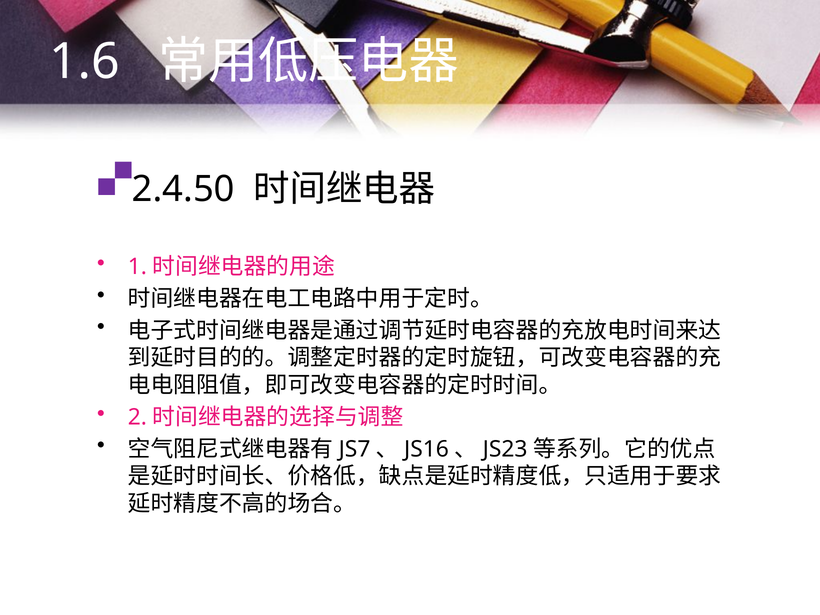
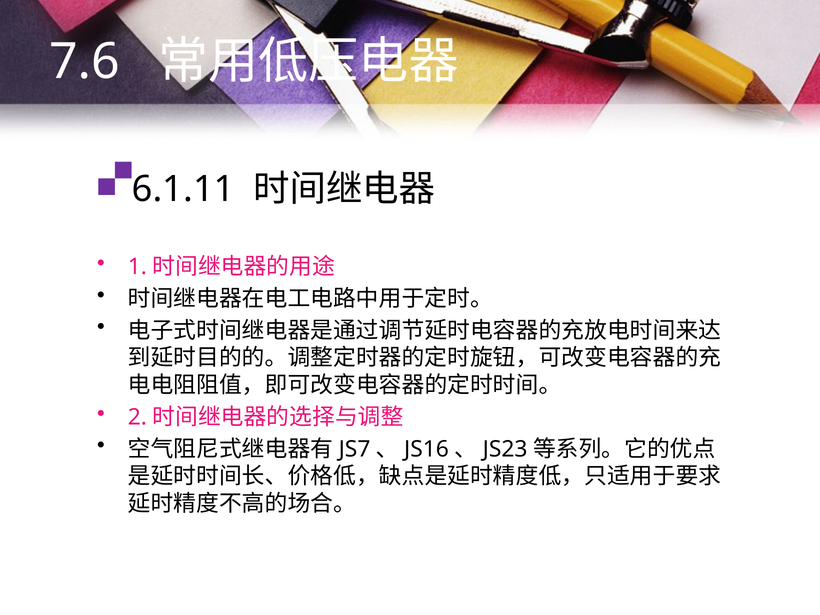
1.6: 1.6 -> 7.6 (85, 62)
2.4.50: 2.4.50 -> 6.1.11 (183, 189)
